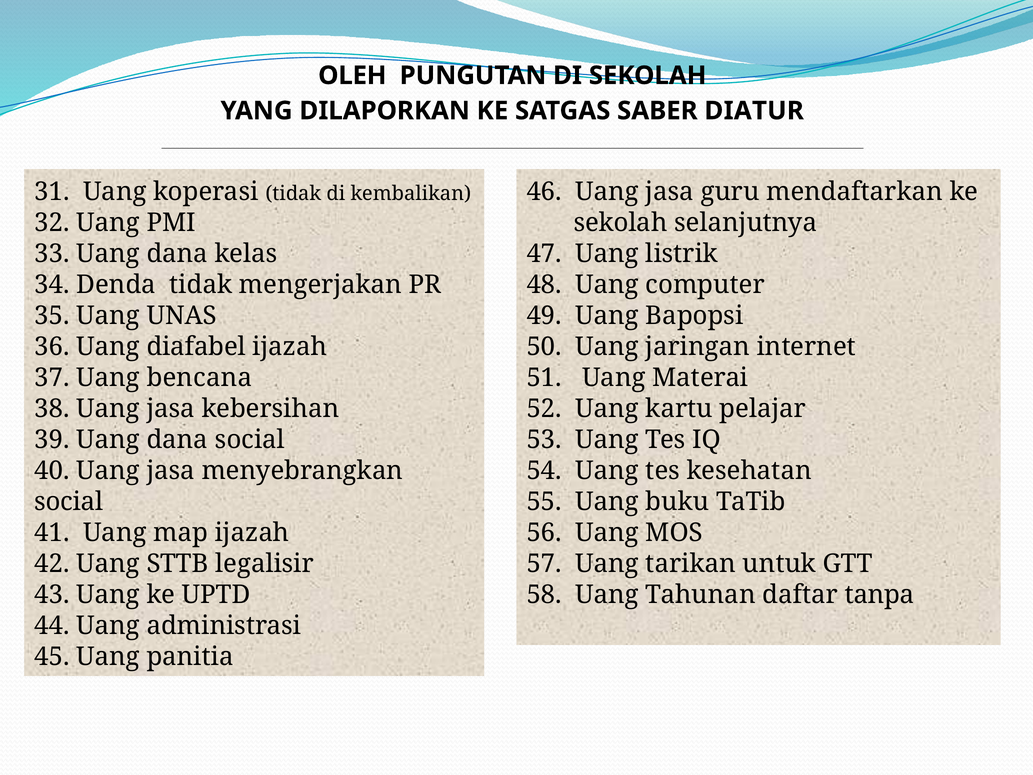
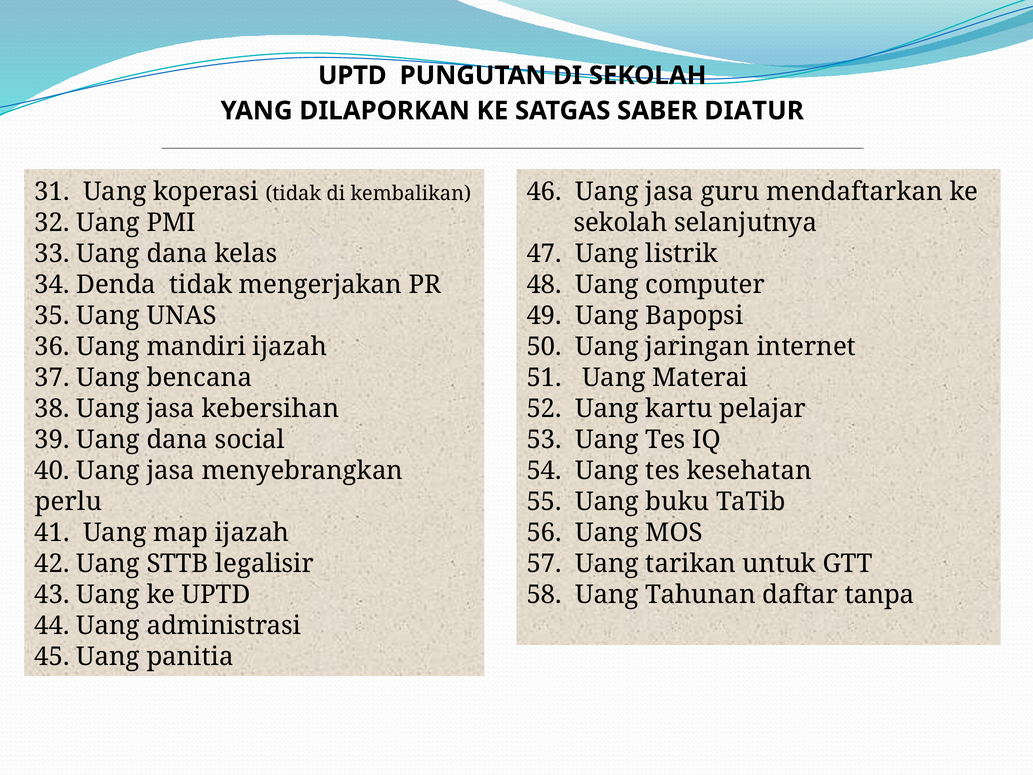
OLEH: OLEH -> UPTD (352, 76)
diafabel: diafabel -> mandiri (196, 347)
social: social -> perlu (68, 502)
